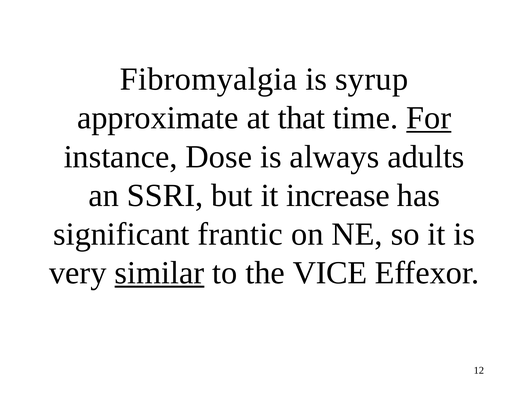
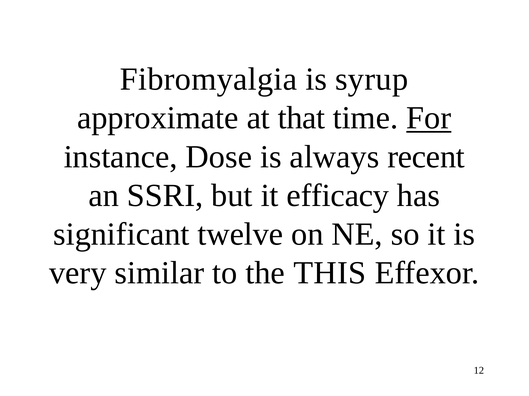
adults: adults -> recent (426, 157)
increase: increase -> efficacy (338, 196)
frantic: frantic -> twelve (240, 235)
similar underline: present -> none (159, 273)
VICE: VICE -> THIS (330, 273)
